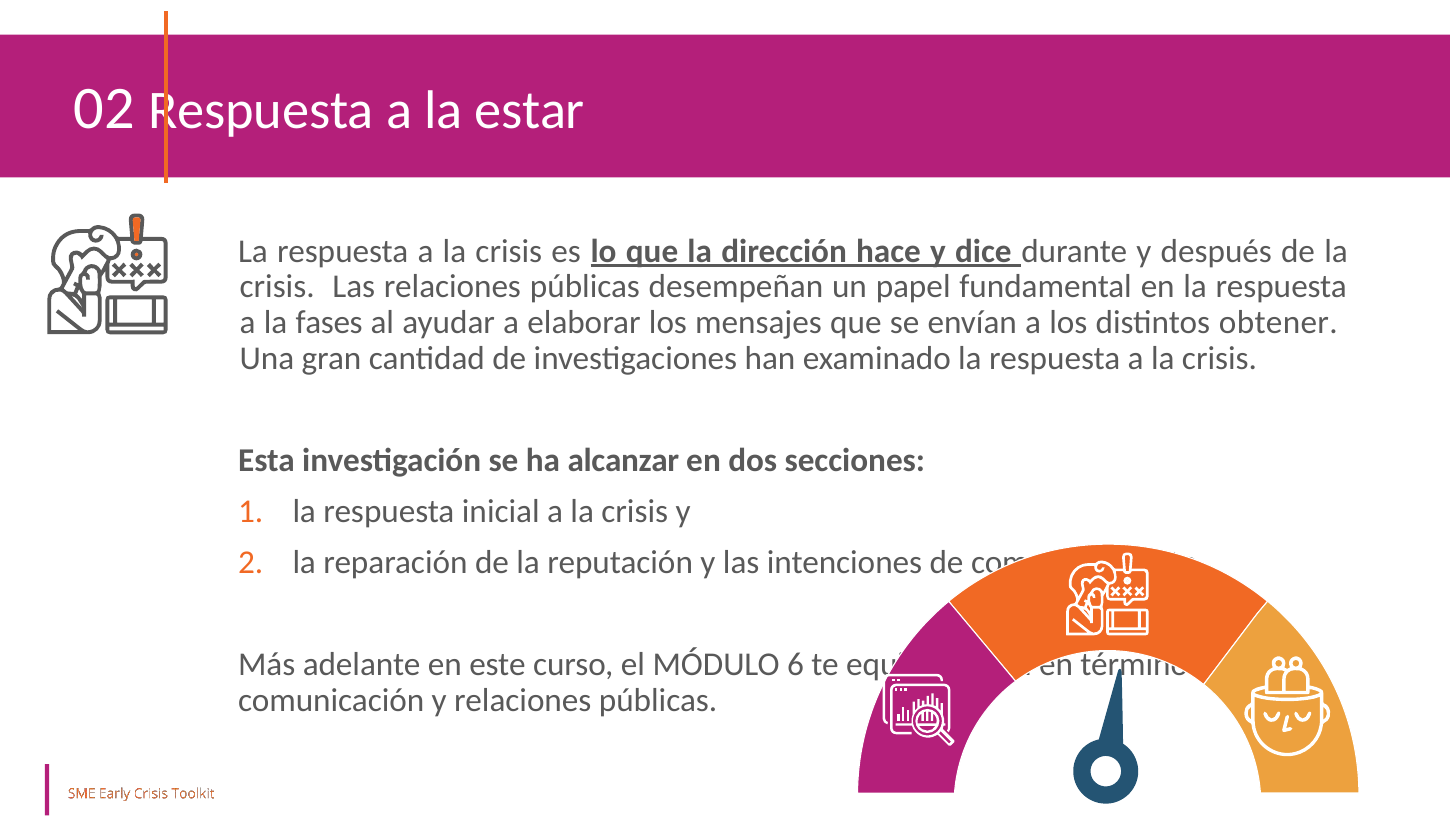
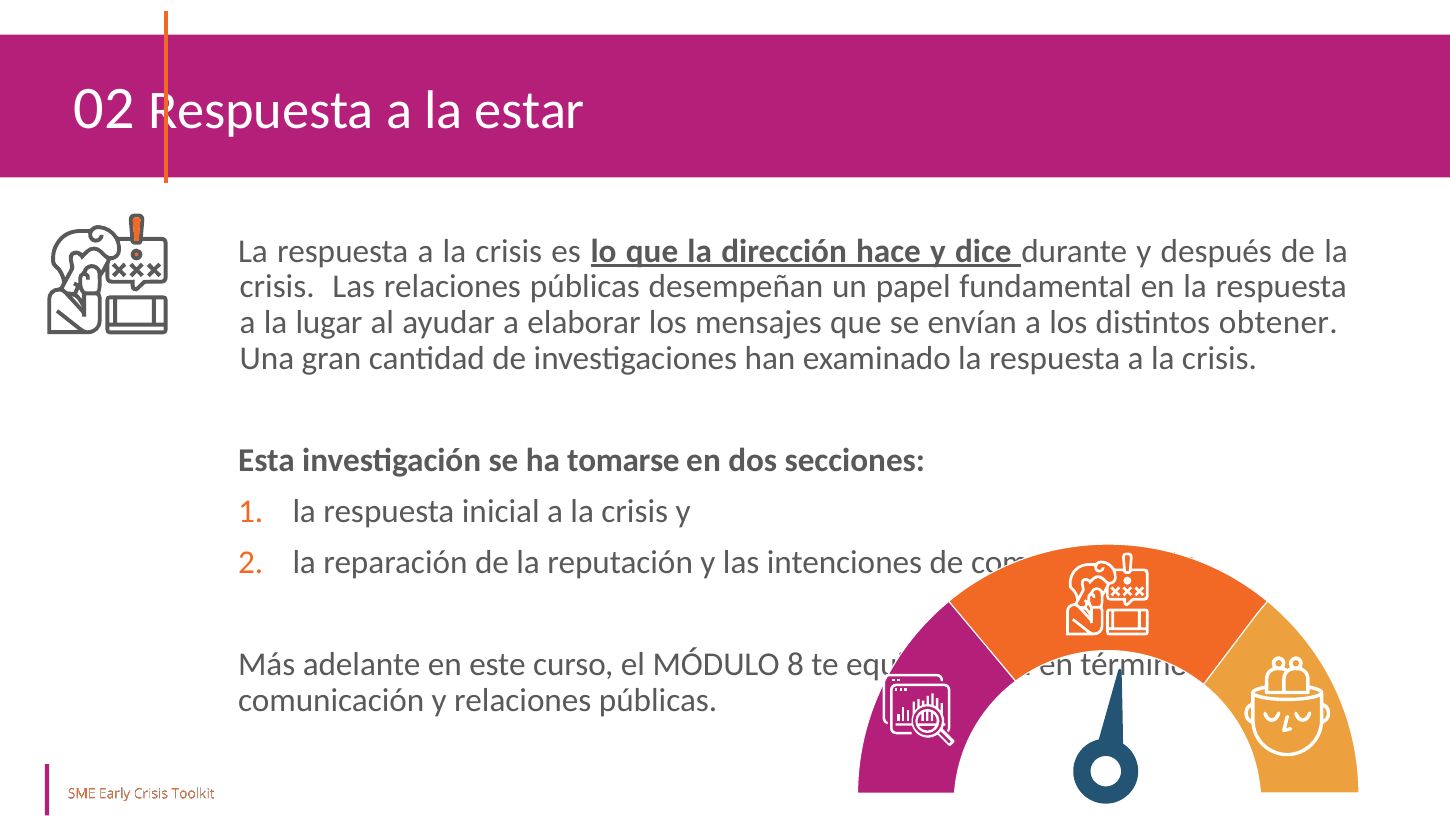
fases: fases -> lugar (329, 323)
alcanzar: alcanzar -> tomarse (623, 460)
6: 6 -> 8 (796, 664)
